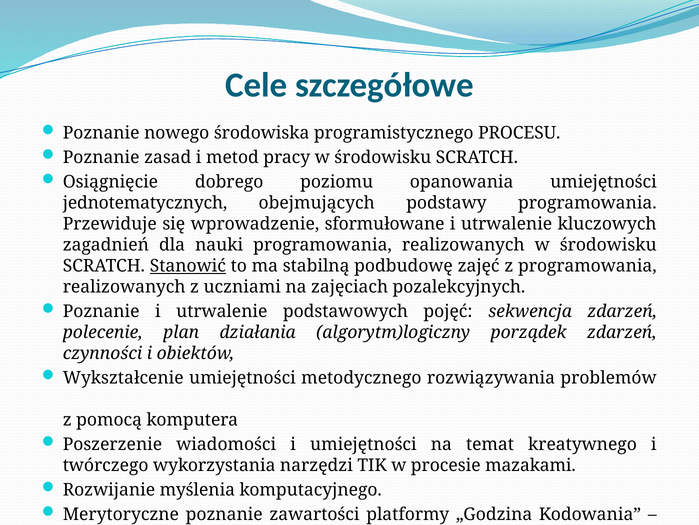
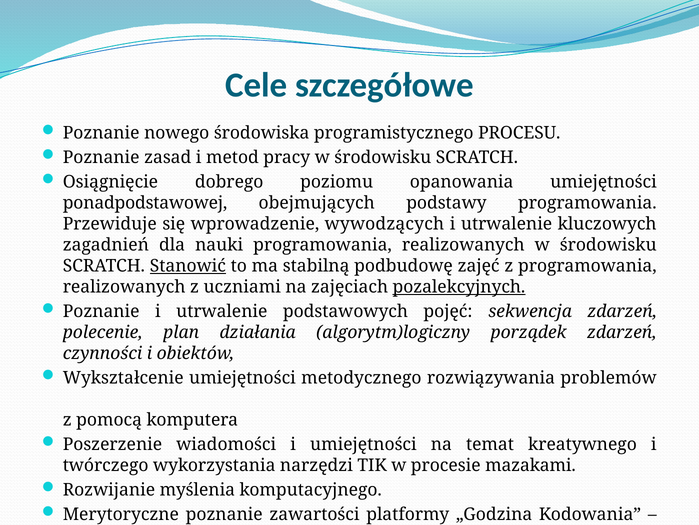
jednotematycznych: jednotematycznych -> ponadpodstawowej (145, 203)
sformułowane: sformułowane -> wywodzących (384, 224)
pozalekcyjnych underline: none -> present (459, 287)
